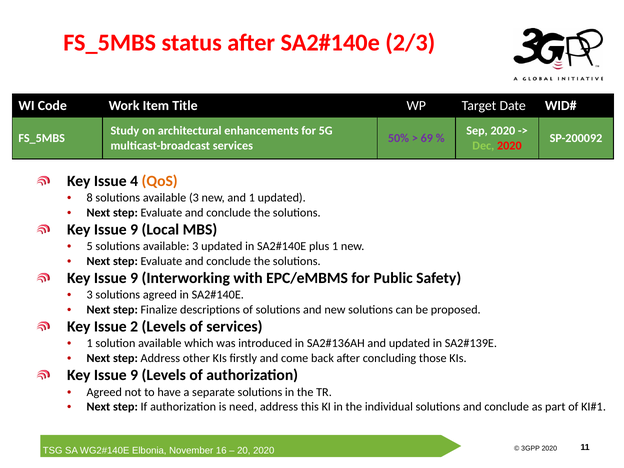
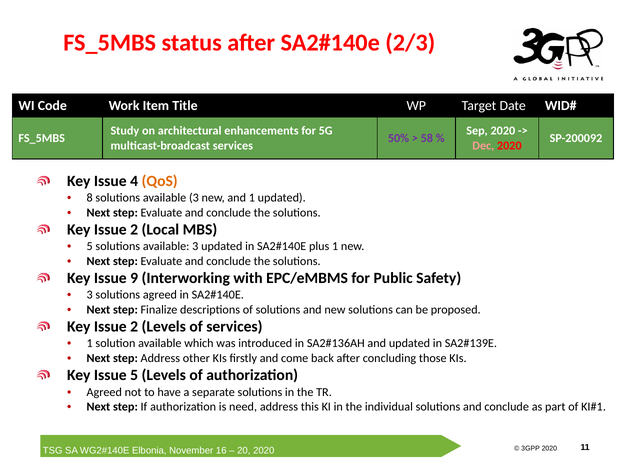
69: 69 -> 58 (427, 138)
Dec colour: light green -> pink (483, 146)
9: 9 -> 2 (134, 229)
9: 9 -> 5 (134, 375)
